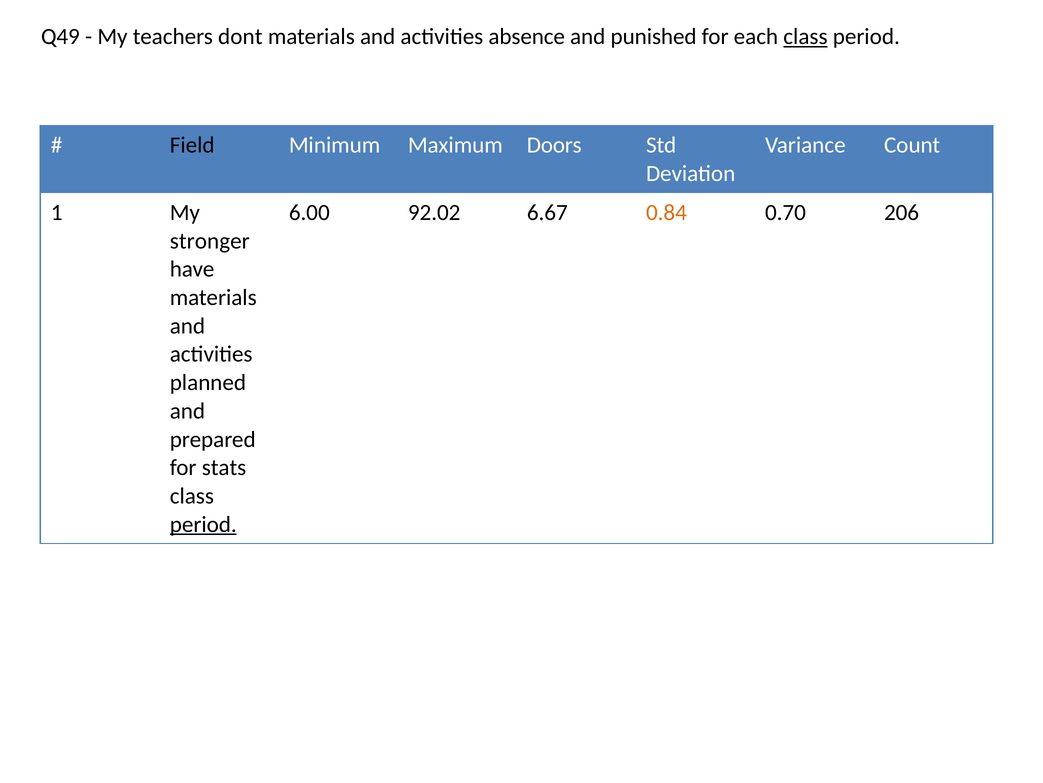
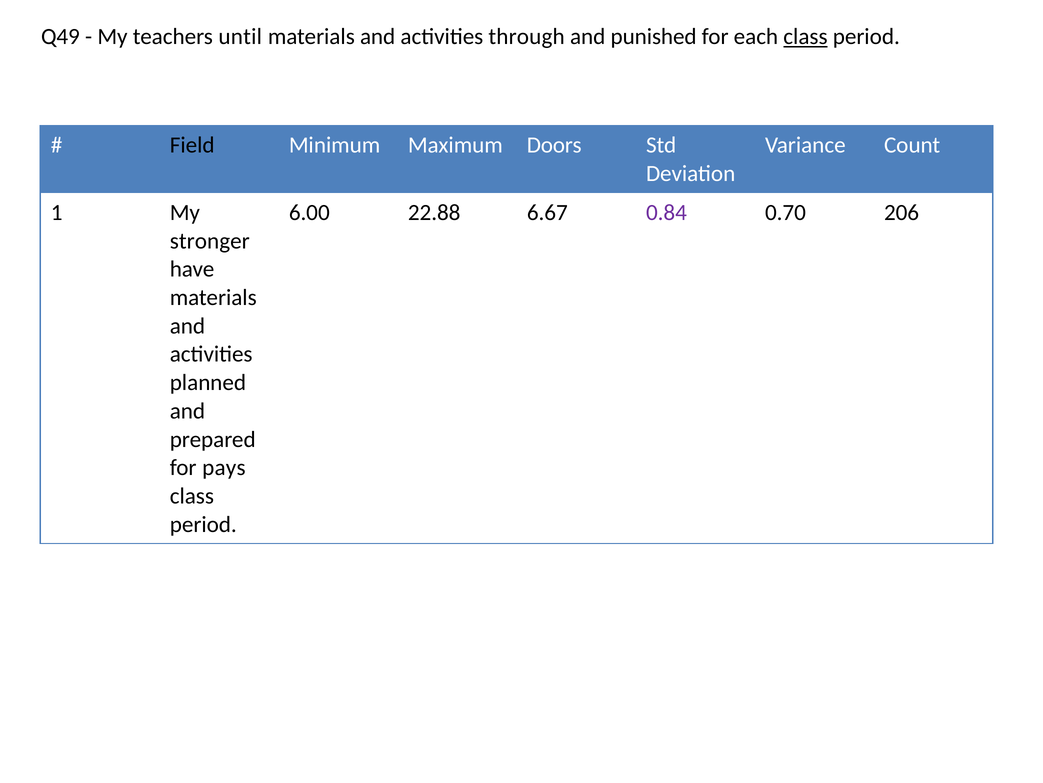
dont: dont -> until (240, 37)
absence: absence -> through (527, 37)
92.02: 92.02 -> 22.88 (434, 212)
0.84 colour: orange -> purple (666, 212)
stats: stats -> pays (224, 467)
period underline: present -> none (203, 524)
